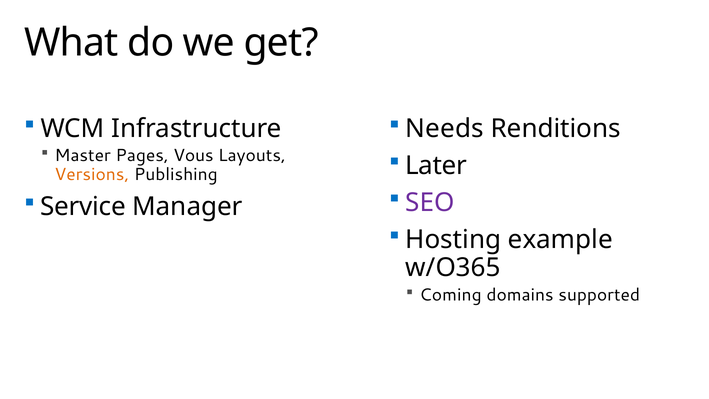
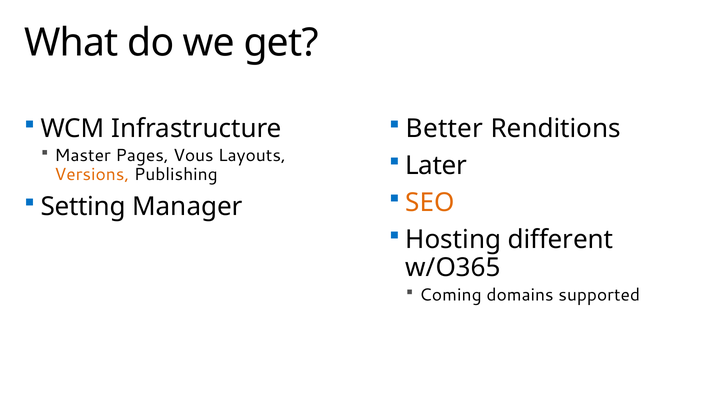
Needs: Needs -> Better (445, 129)
SEO colour: purple -> orange (430, 203)
Service: Service -> Setting (83, 207)
example: example -> different (560, 240)
